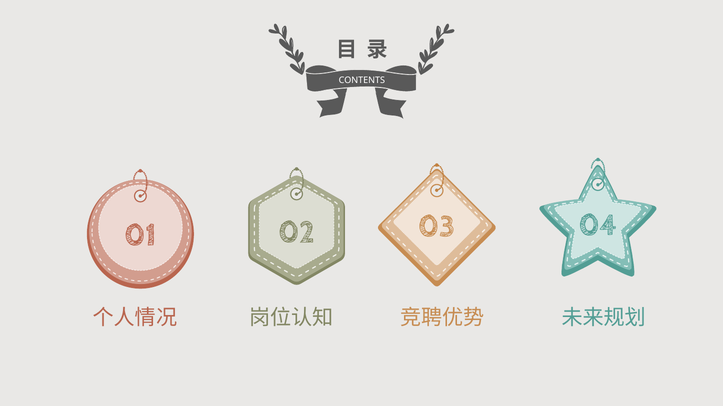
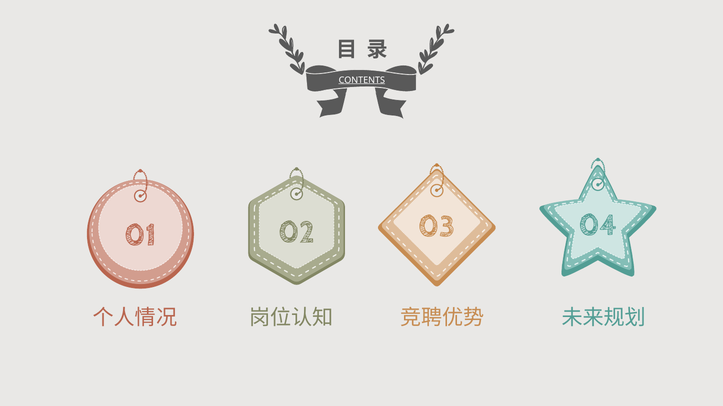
CONTENTS underline: none -> present (362, 80)
